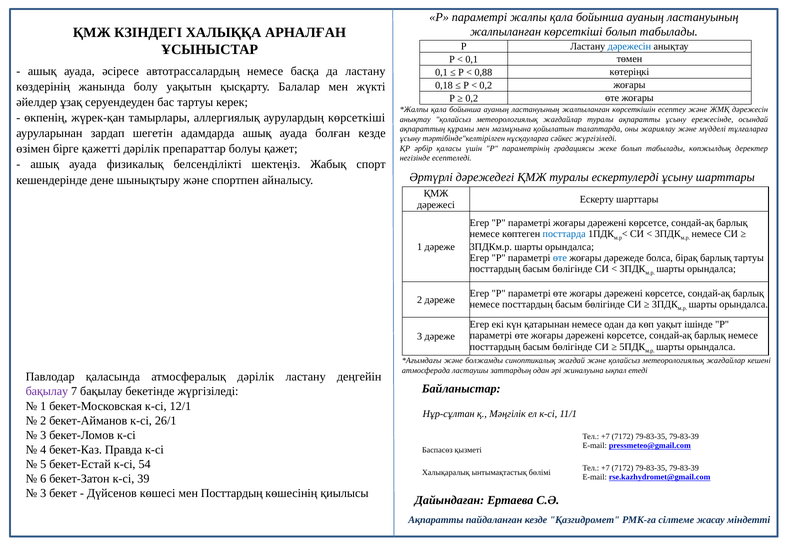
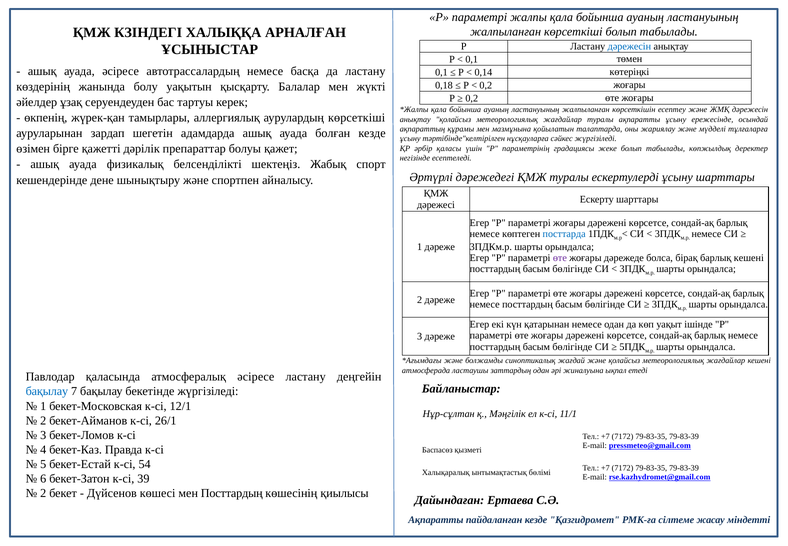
0,88: 0,88 -> 0,14 (483, 72)
өте colour: blue -> purple (560, 258)
барлық тартуы: тартуы -> кешені (749, 258)
атмосфералық дәрілік: дәрілік -> әсіресе (256, 377)
бақылау colour: purple -> blue (47, 391)
3: 3 -> 2 (43, 493)
